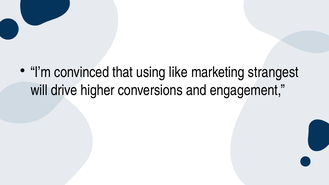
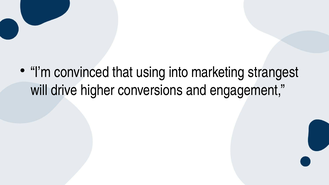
like: like -> into (178, 72)
